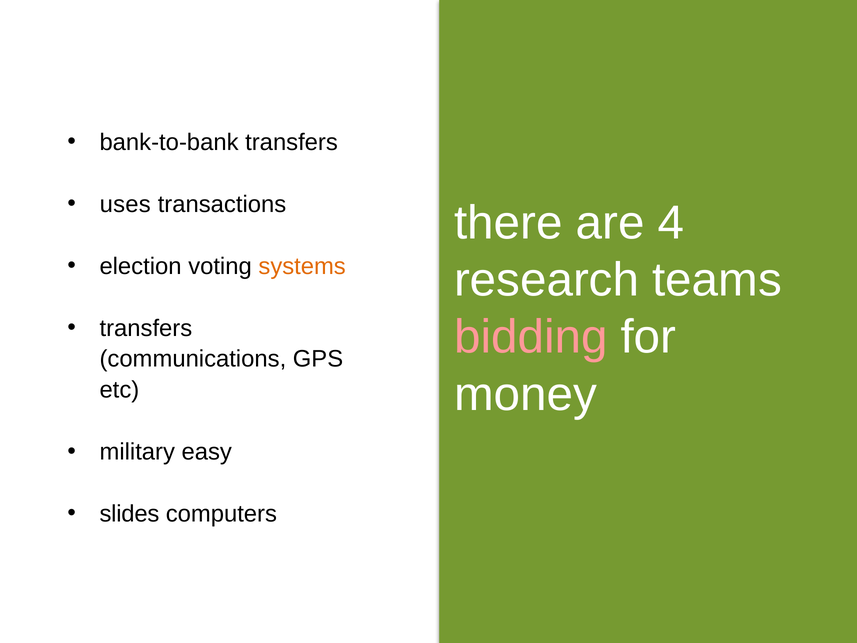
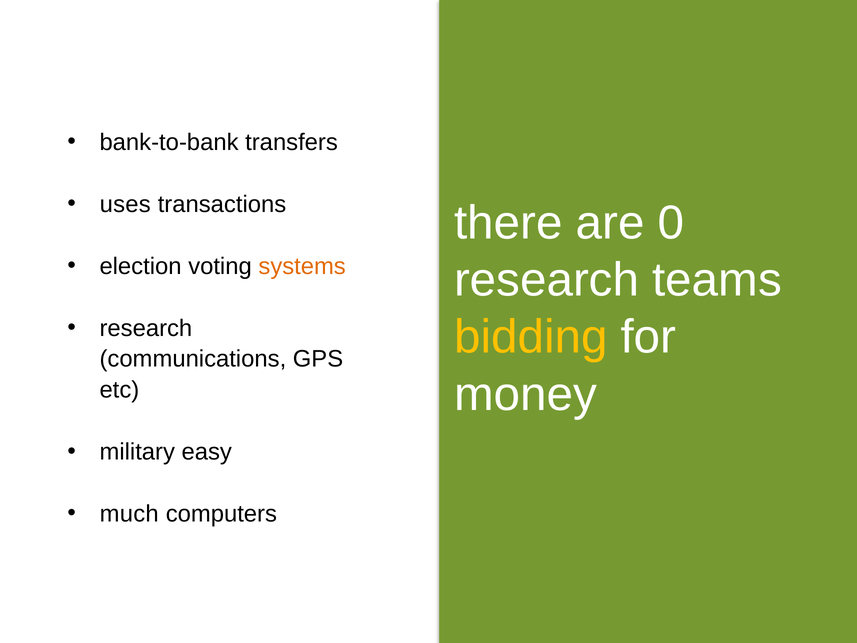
4: 4 -> 0 (671, 223)
bidding colour: pink -> yellow (531, 337)
transfers: transfers -> research (146, 328)
slides: slides -> much (129, 514)
